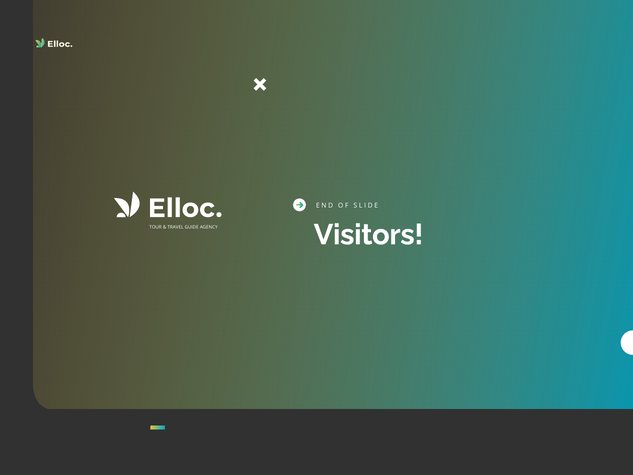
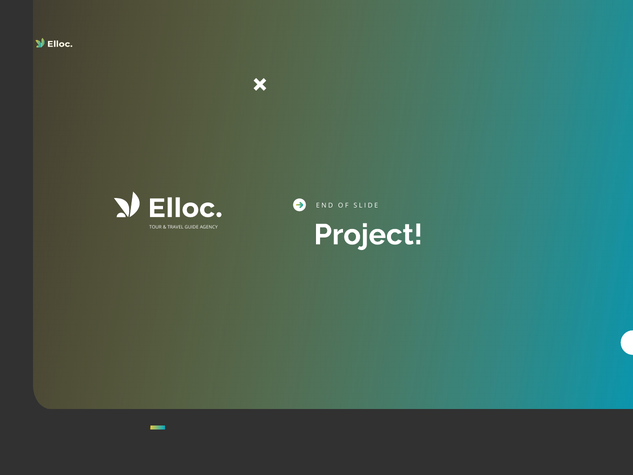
Visitors: Visitors -> Project (368, 235)
